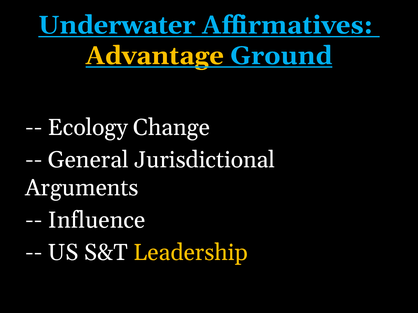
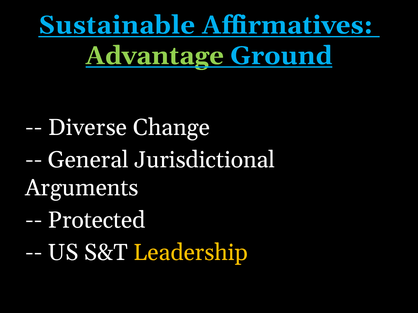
Underwater: Underwater -> Sustainable (117, 25)
Advantage colour: yellow -> light green (155, 56)
Ecology: Ecology -> Diverse (88, 128)
Influence: Influence -> Protected (97, 221)
